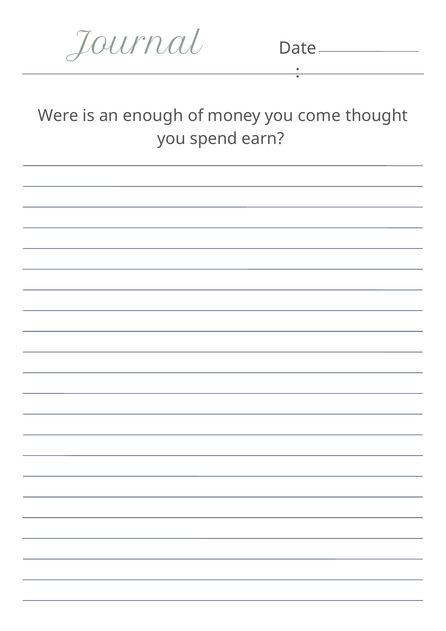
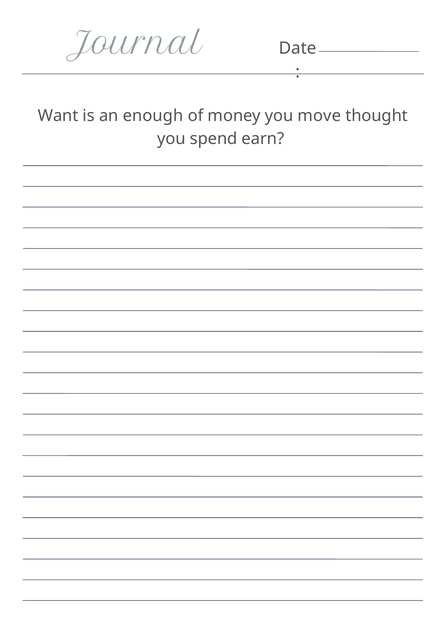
Were: Were -> Want (58, 116)
come: come -> move (319, 116)
